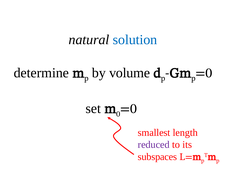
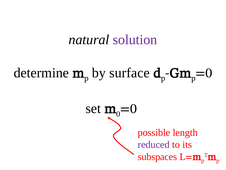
solution colour: blue -> purple (135, 40)
volume: volume -> surface (129, 73)
smallest: smallest -> possible (154, 132)
